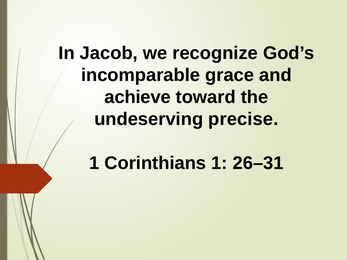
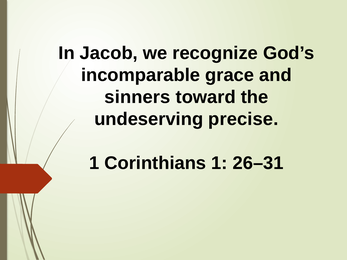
achieve: achieve -> sinners (137, 97)
